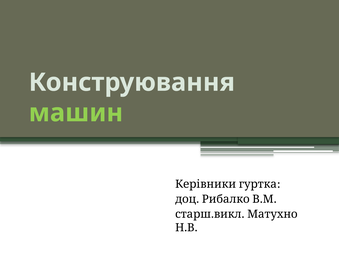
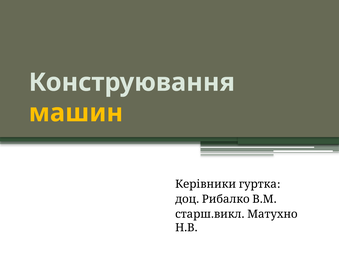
машин colour: light green -> yellow (76, 113)
